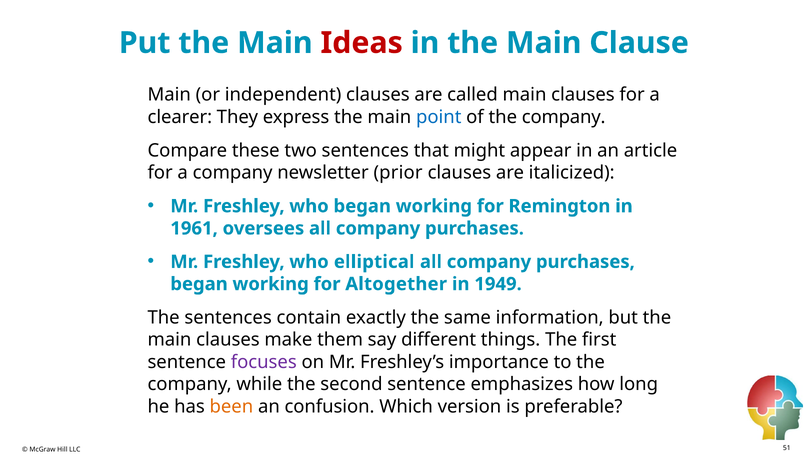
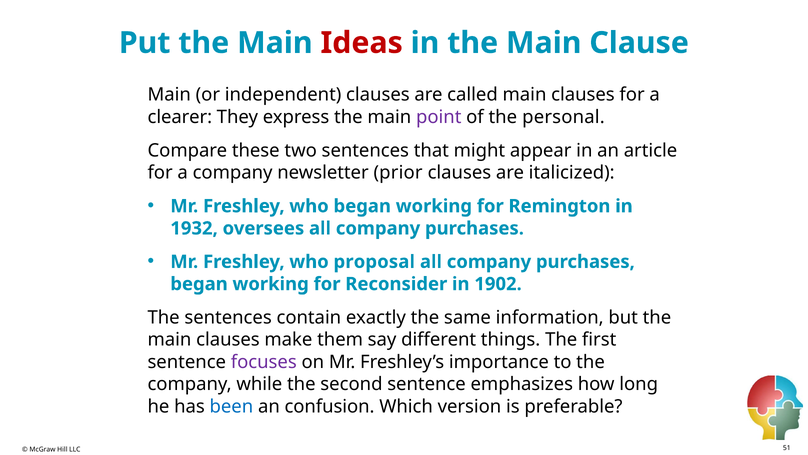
point colour: blue -> purple (439, 117)
of the company: company -> personal (563, 117)
1961: 1961 -> 1932 (194, 228)
elliptical: elliptical -> proposal (374, 262)
Altogether: Altogether -> Reconsider (396, 284)
1949: 1949 -> 1902 (498, 284)
been colour: orange -> blue (231, 406)
